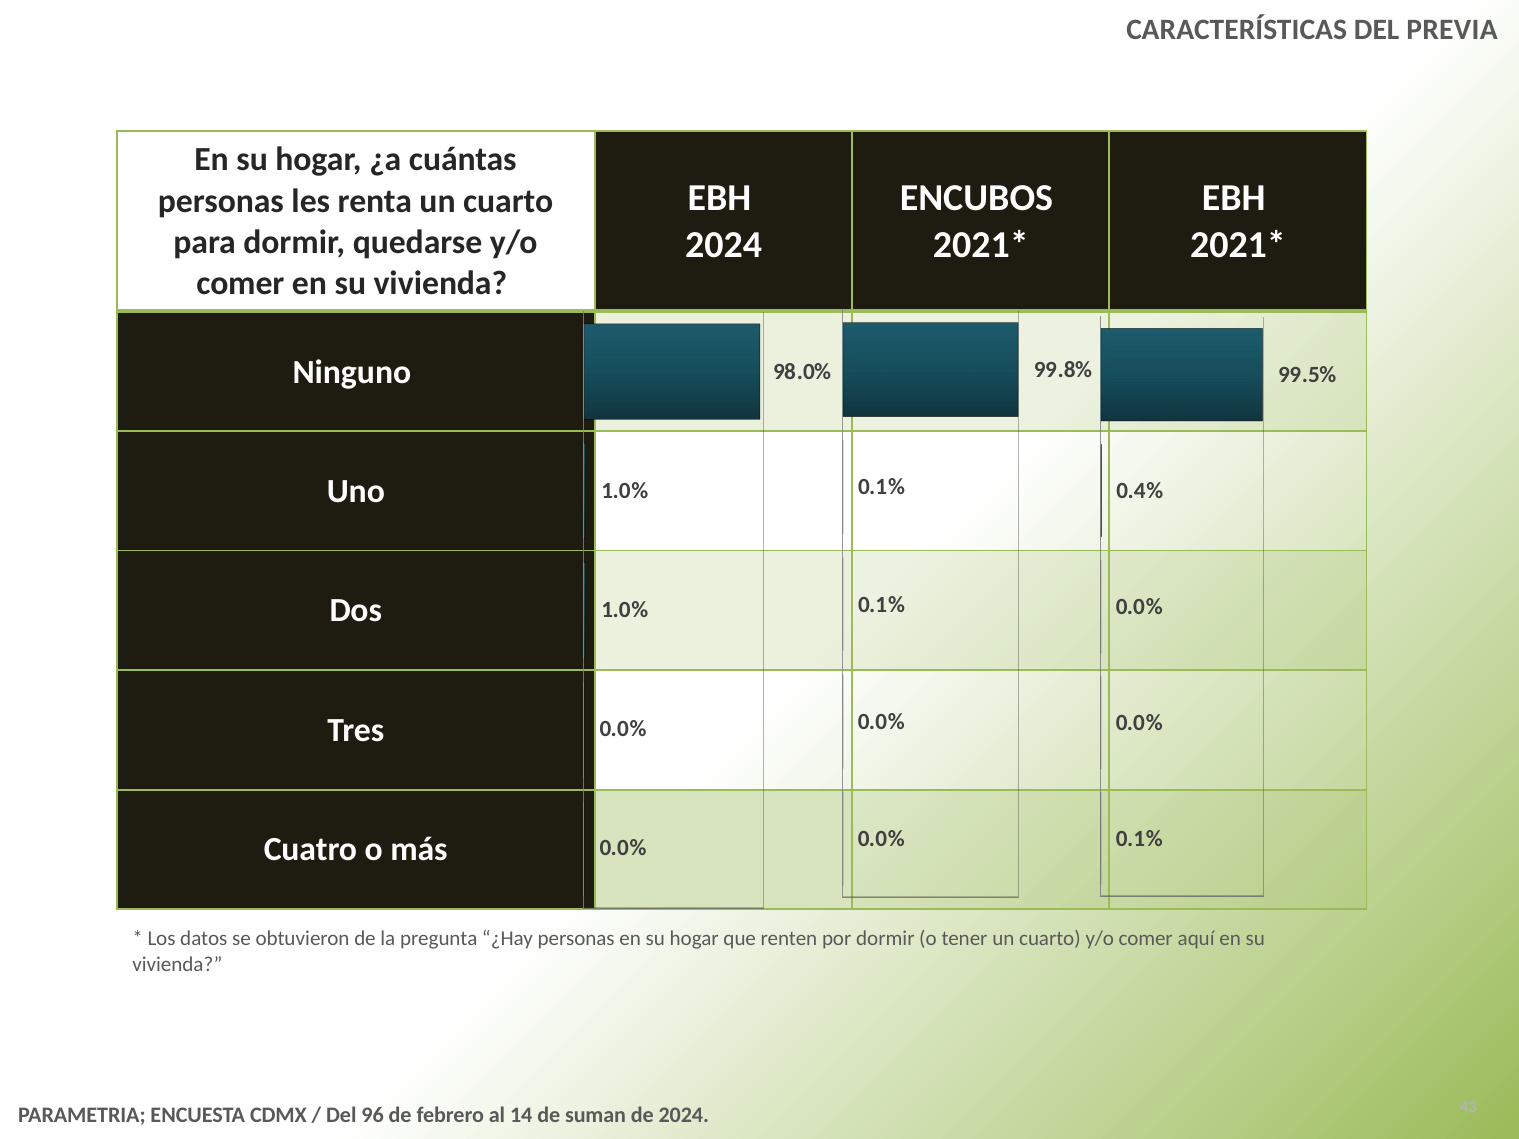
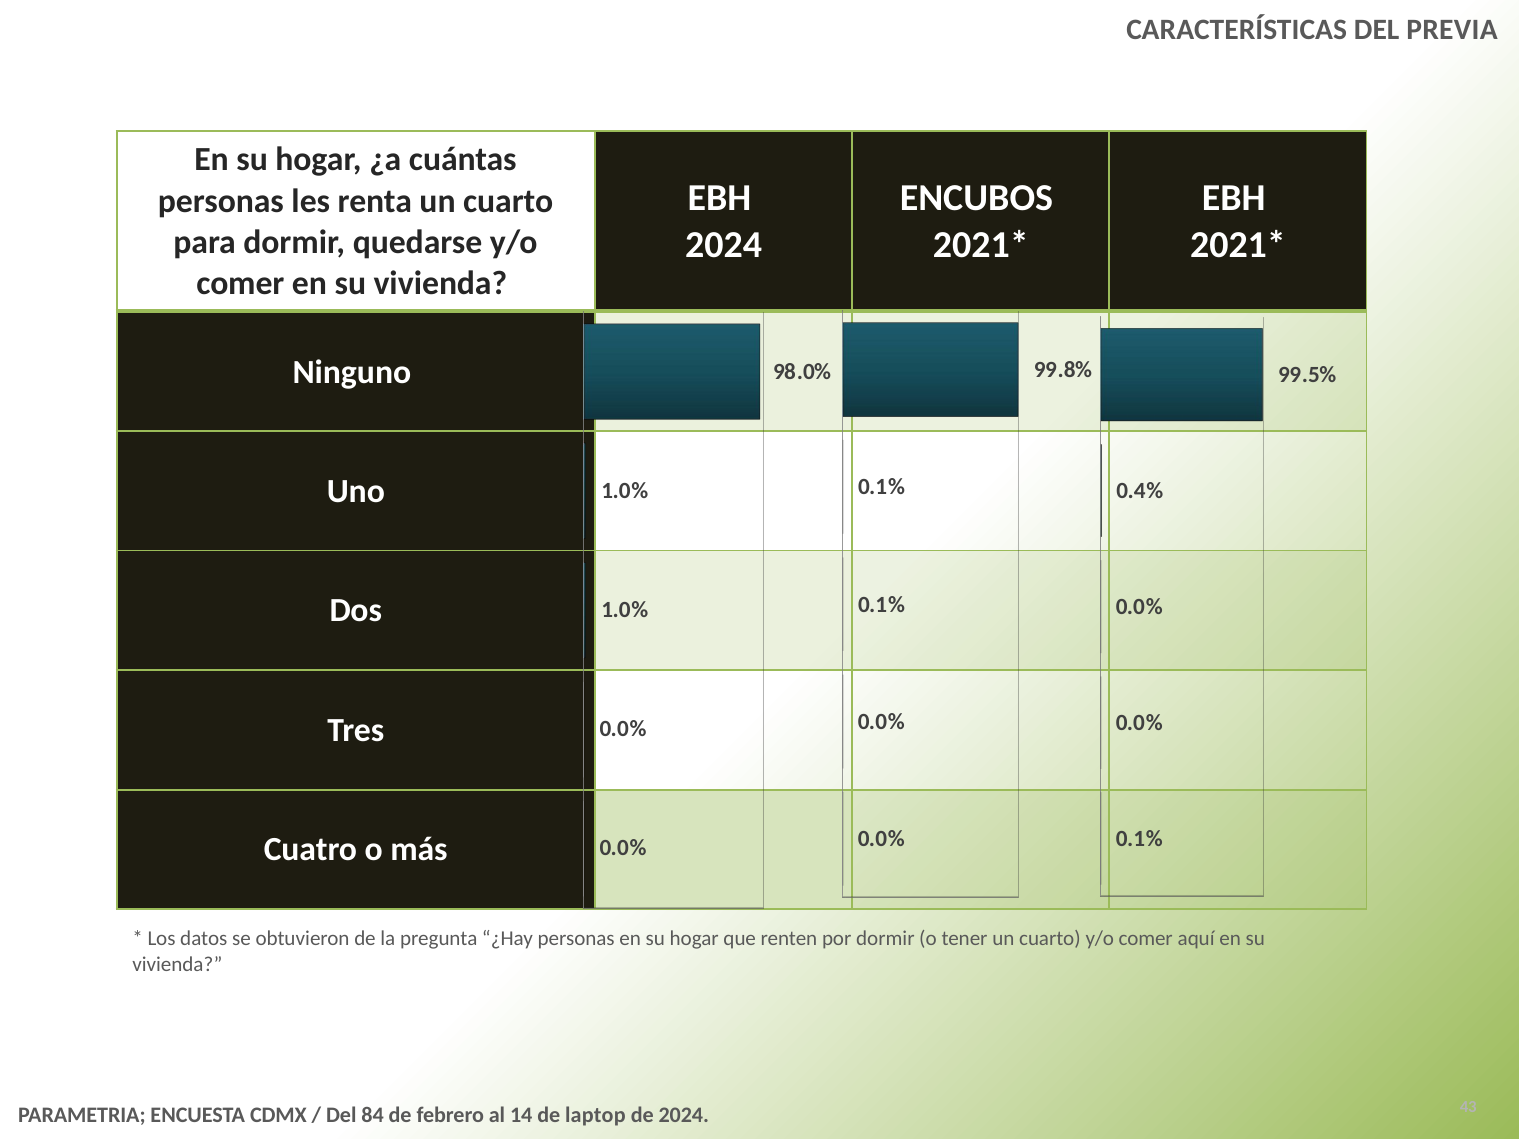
96: 96 -> 84 (373, 1115)
suman: suman -> laptop (595, 1115)
